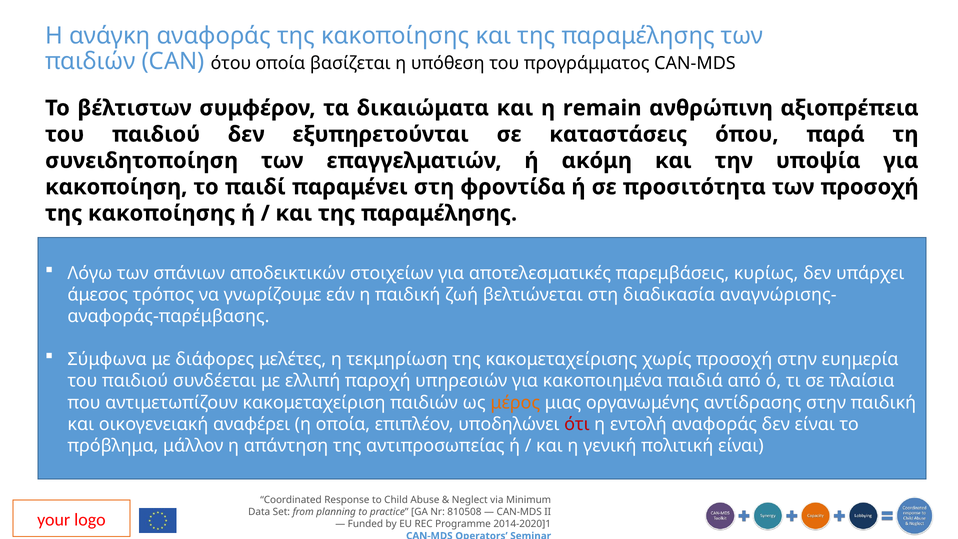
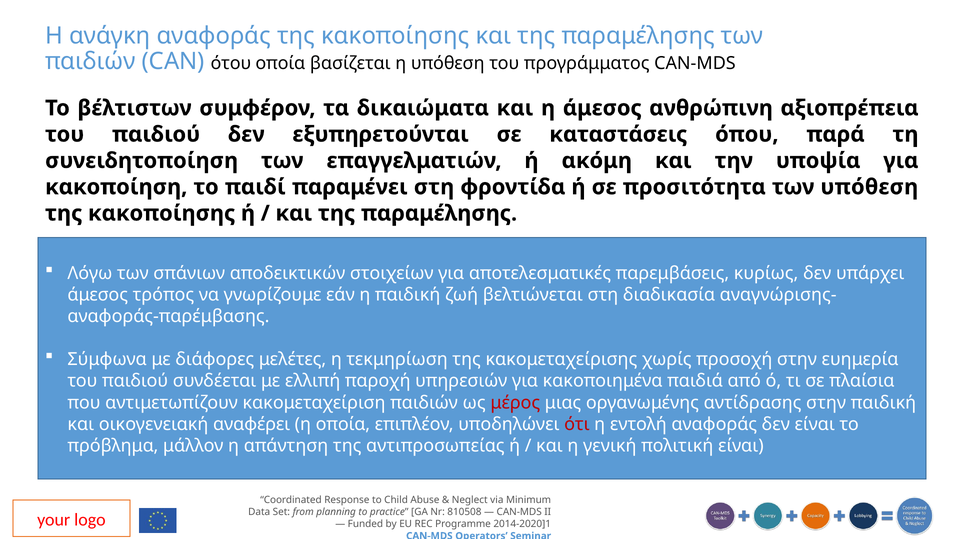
η remain: remain -> άμεσος (602, 108)
των προσοχή: προσοχή -> υπόθεση (869, 187)
μέρος colour: orange -> red (515, 402)
